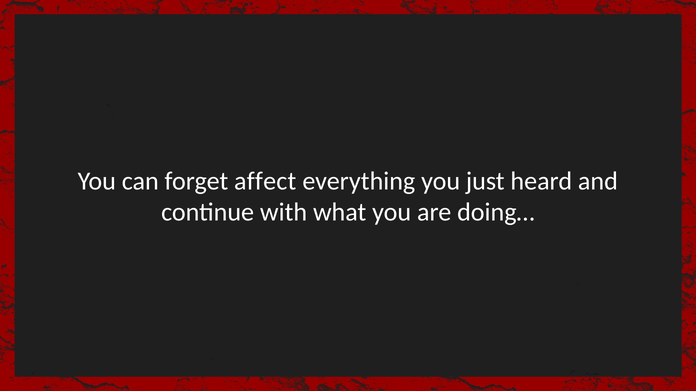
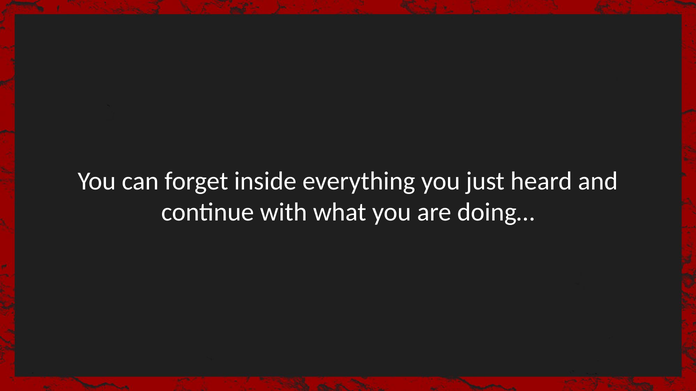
affect: affect -> inside (265, 181)
